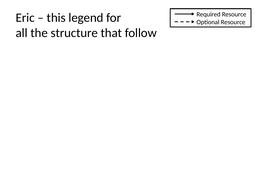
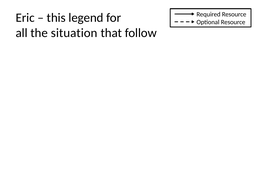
structure: structure -> situation (74, 33)
